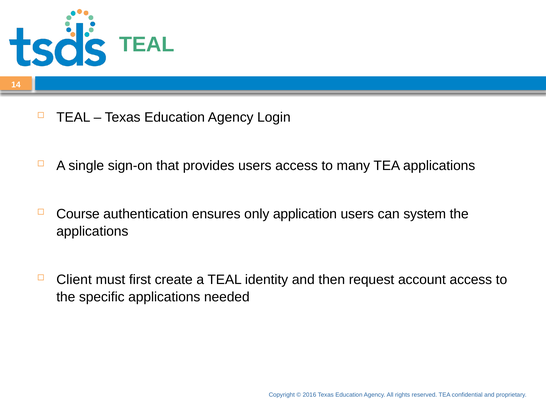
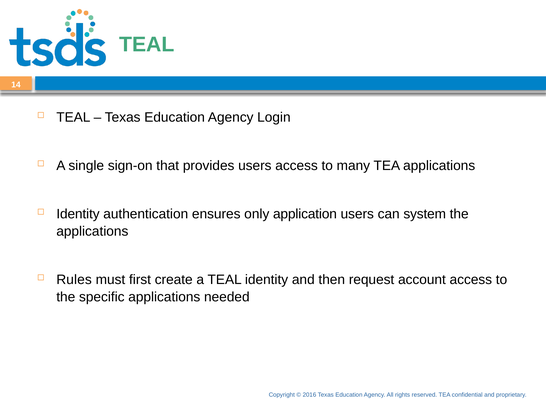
Course: Course -> Identity (78, 214)
Client: Client -> Rules (74, 280)
